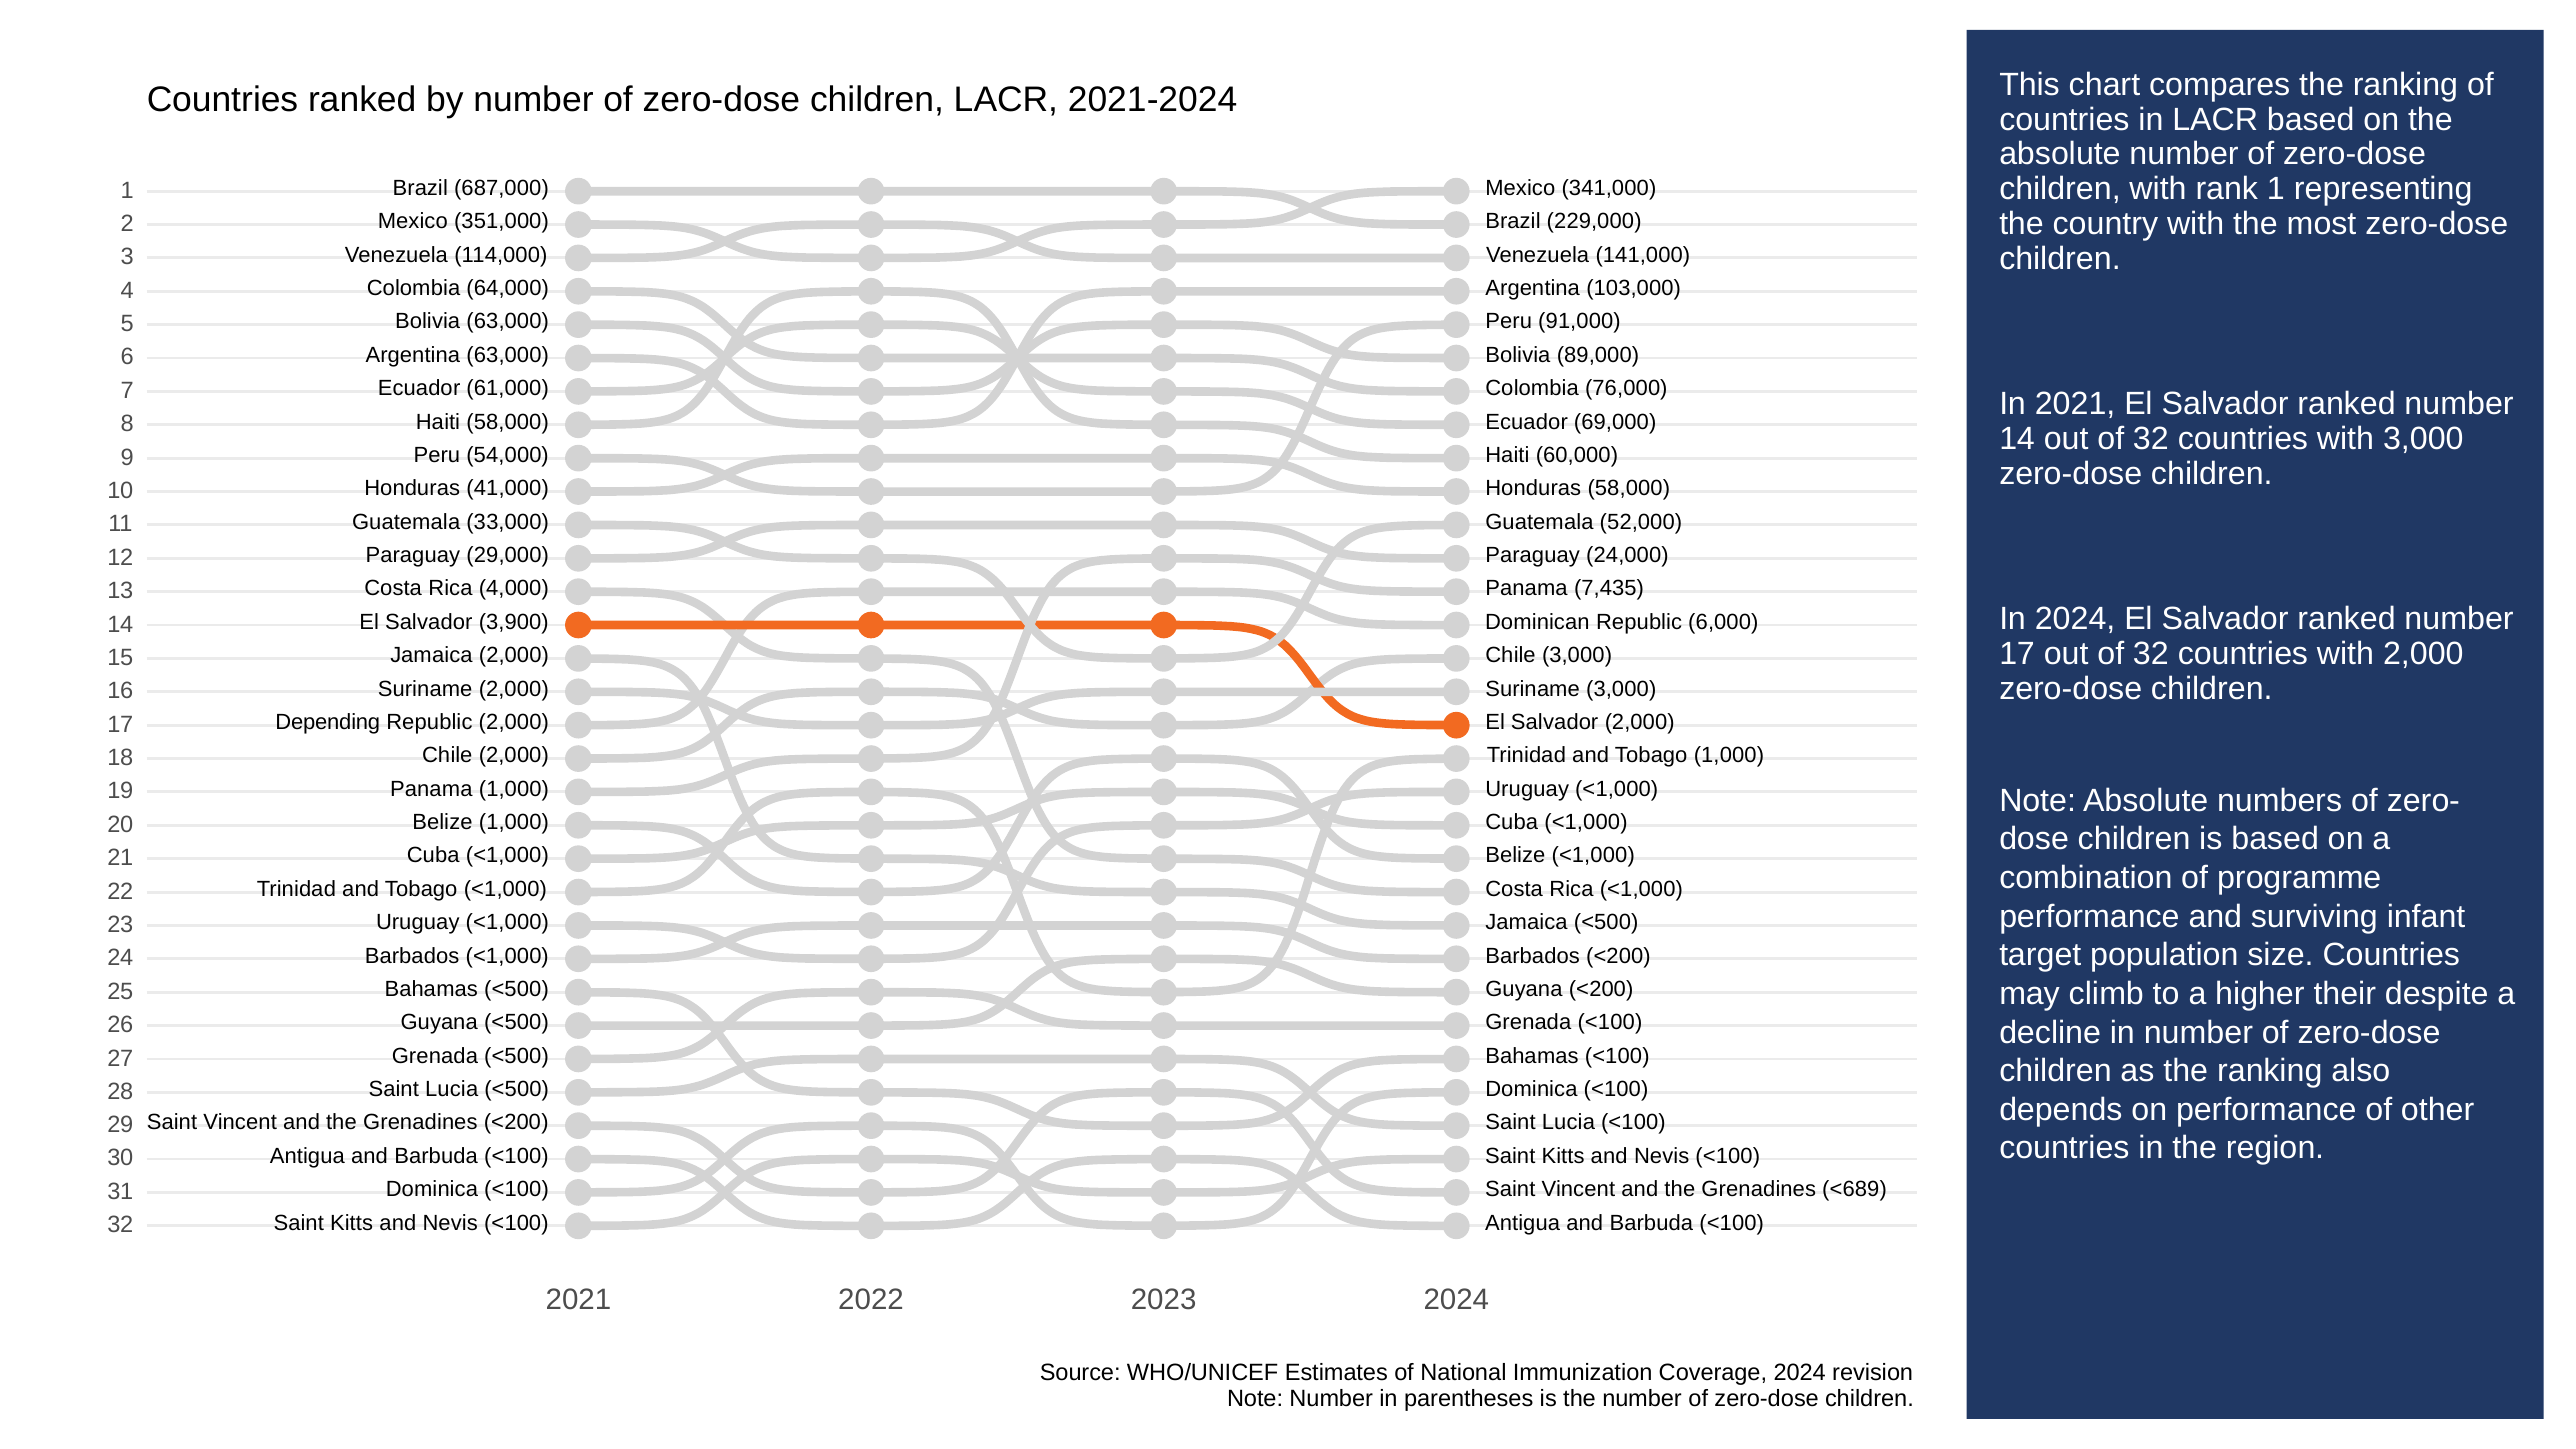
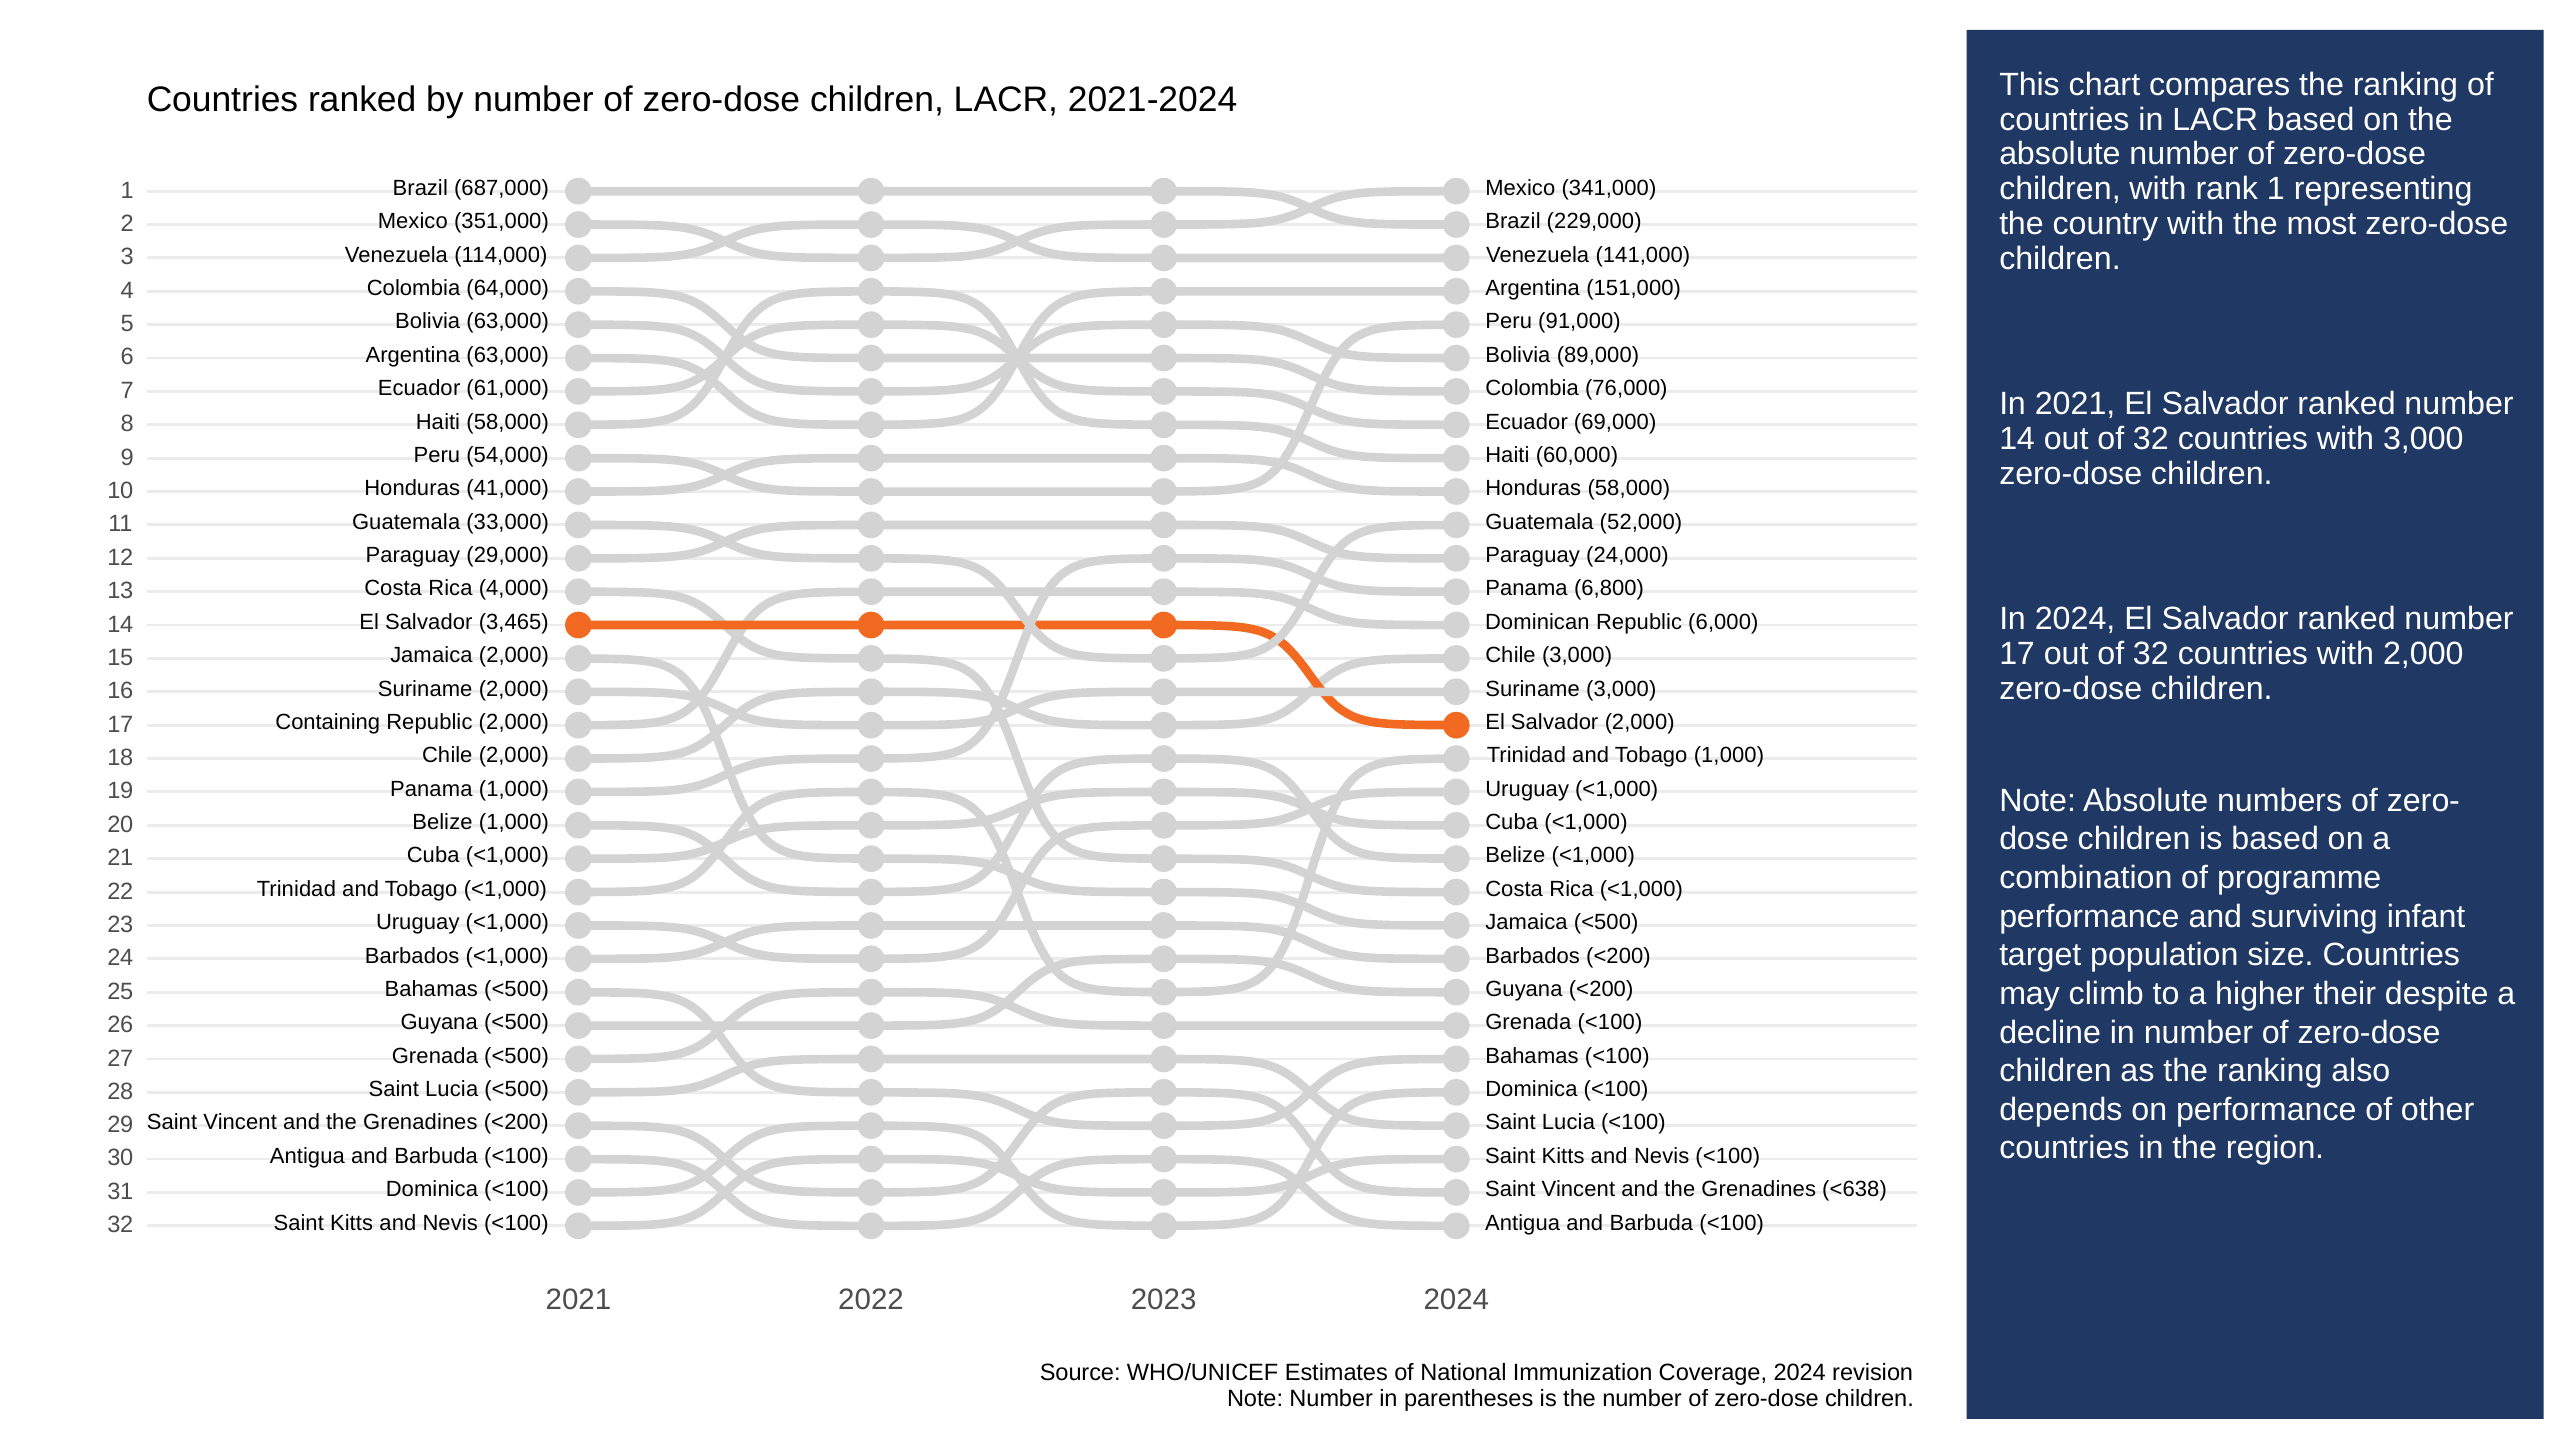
103,000: 103,000 -> 151,000 (1634, 288)
7,435: 7,435 -> 6,800 (1609, 589)
3,900: 3,900 -> 3,465 (514, 622)
Depending: Depending -> Containing (328, 722)
<689: <689 -> <638 (1854, 1189)
